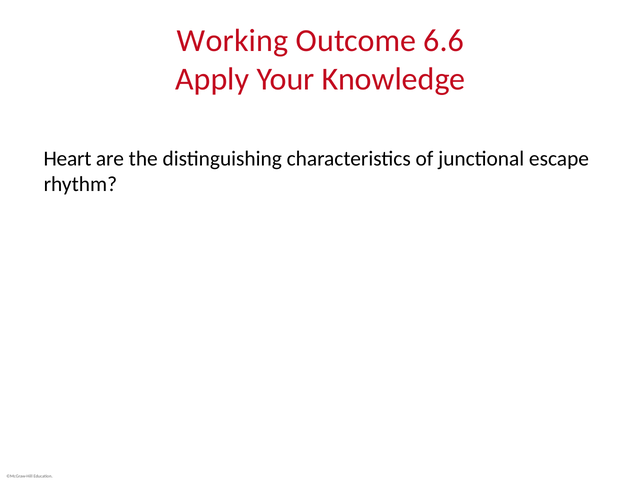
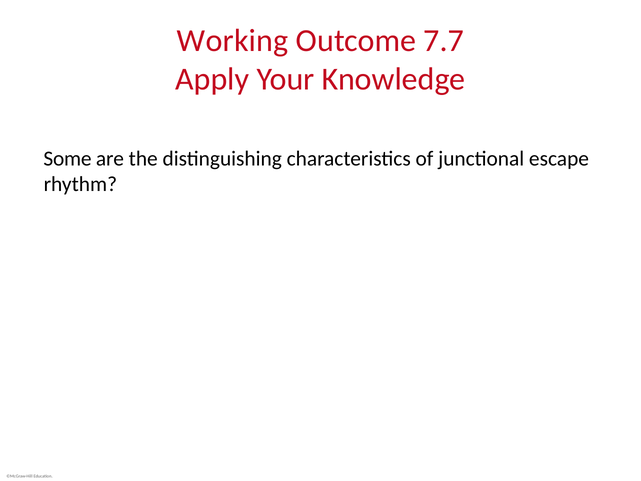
6.6: 6.6 -> 7.7 (444, 41)
Heart: Heart -> Some (67, 158)
